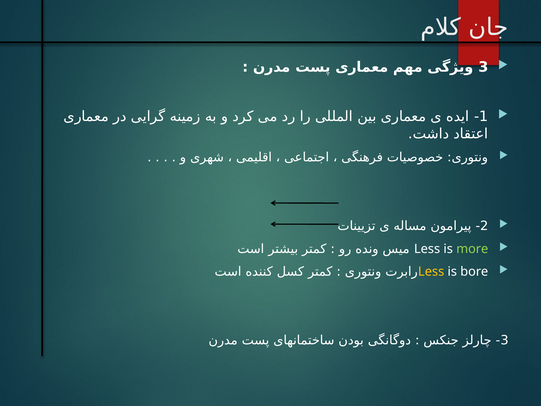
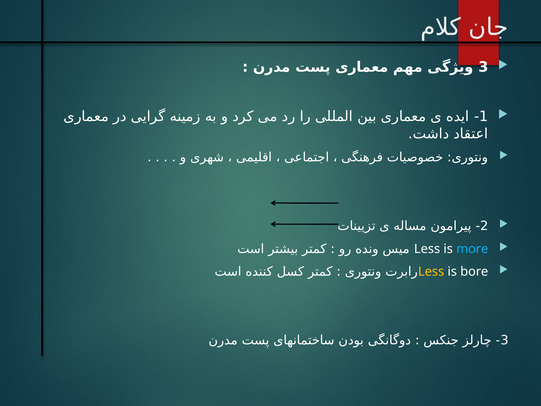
more colour: light green -> light blue (472, 249)
